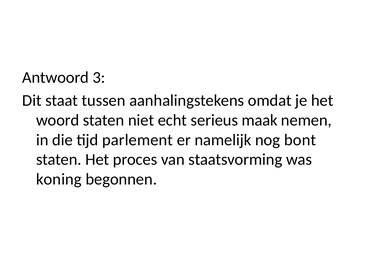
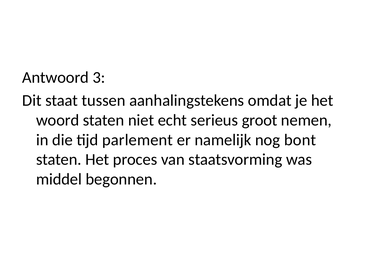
maak: maak -> groot (260, 120)
koning: koning -> middel (59, 180)
